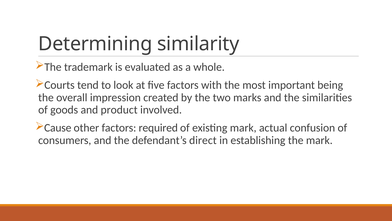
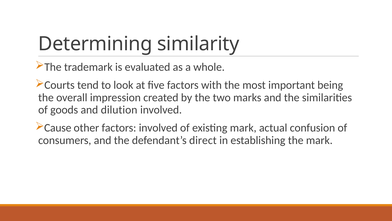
product: product -> dilution (119, 110)
factors required: required -> involved (158, 128)
